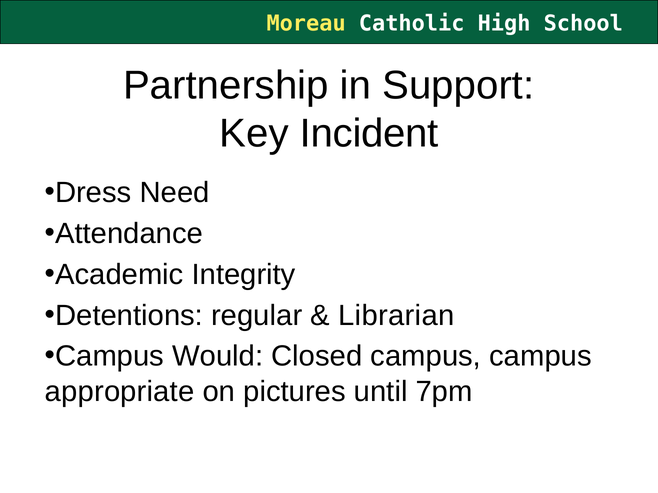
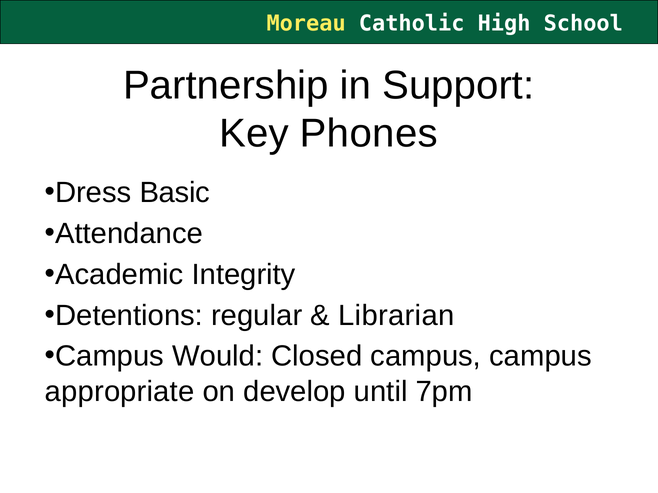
Incident: Incident -> Phones (369, 134)
Need: Need -> Basic (175, 193)
pictures: pictures -> develop (294, 392)
